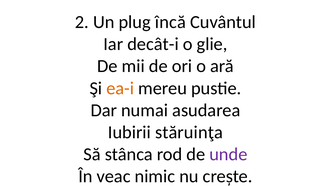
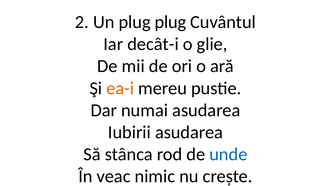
plug încă: încă -> plug (171, 22)
Iubirii stăruinţa: stăruinţa -> asudarea (189, 132)
unde colour: purple -> blue (228, 155)
